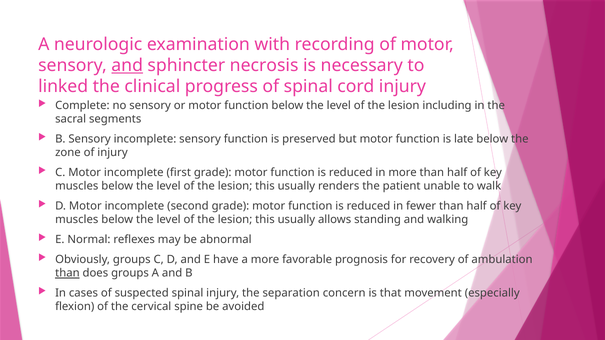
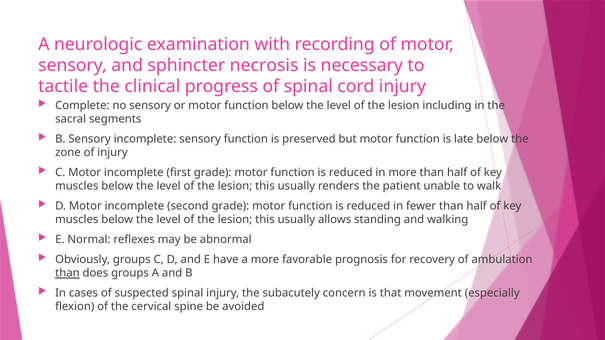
and underline: present -> none (127, 66)
linked: linked -> tactile (63, 87)
separation: separation -> subacutely (291, 293)
